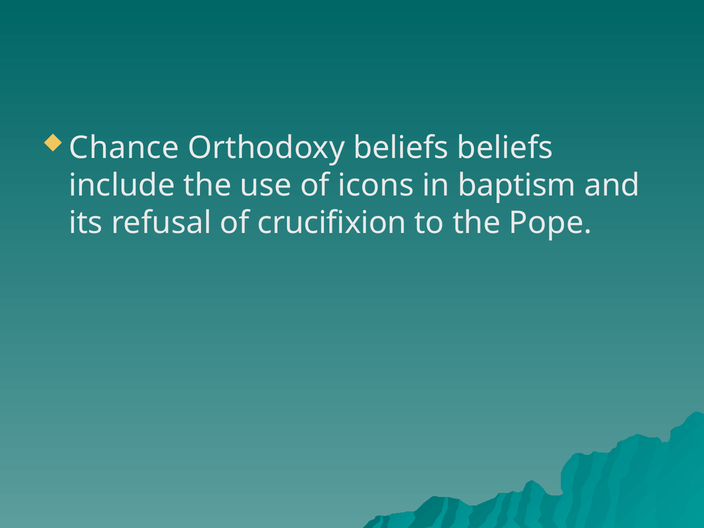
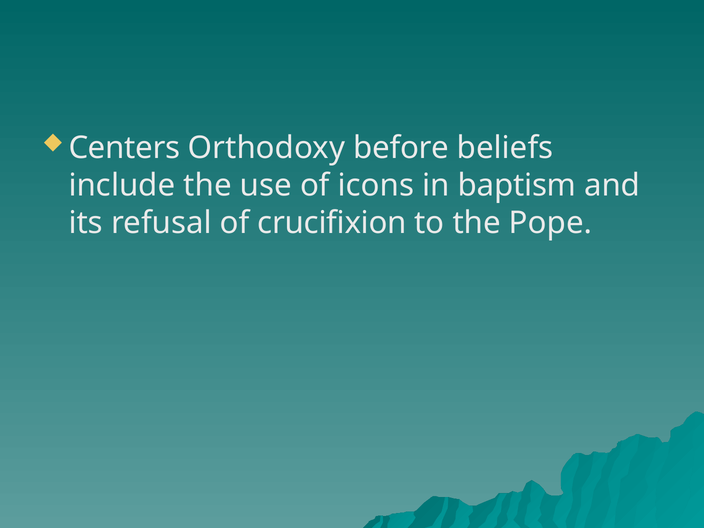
Chance: Chance -> Centers (124, 148)
Orthodoxy beliefs: beliefs -> before (401, 148)
